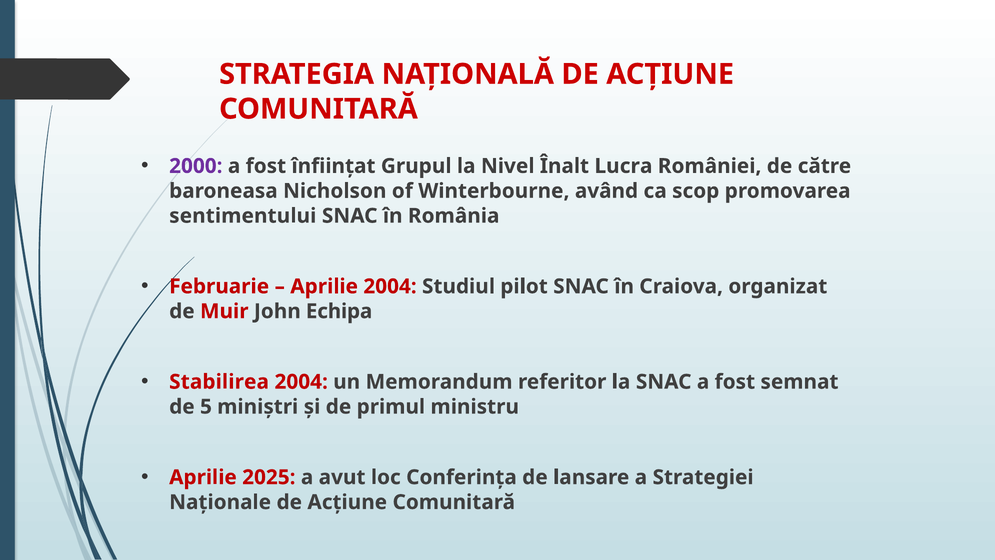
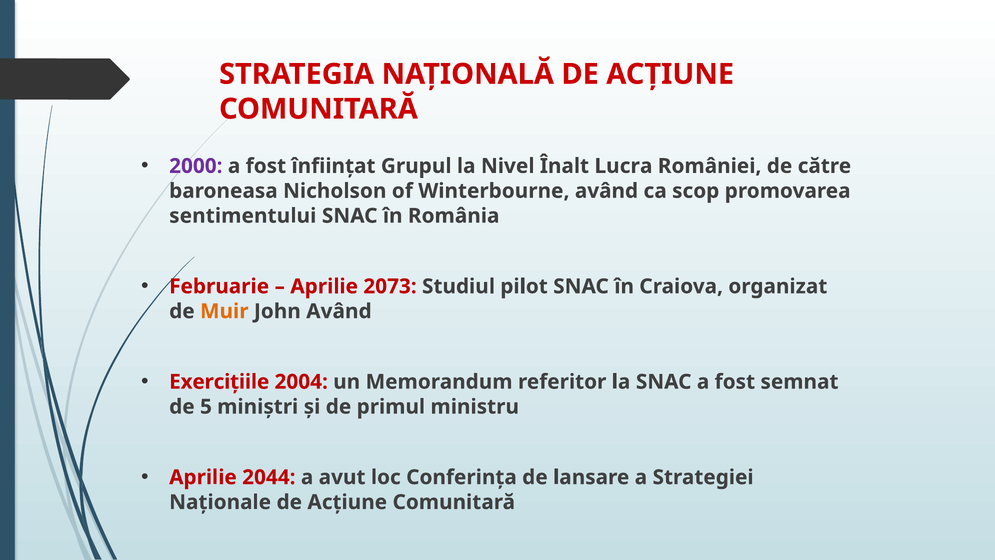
Aprilie 2004: 2004 -> 2073 (390, 286)
Muir colour: red -> orange (224, 311)
John Echipa: Echipa -> Având (339, 311)
Stabilirea: Stabilirea -> Exercițiile (219, 382)
2025: 2025 -> 2044 (269, 477)
